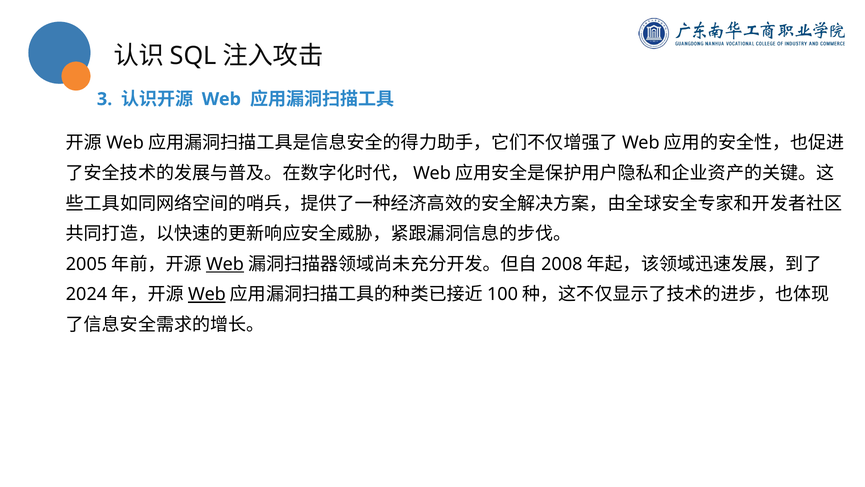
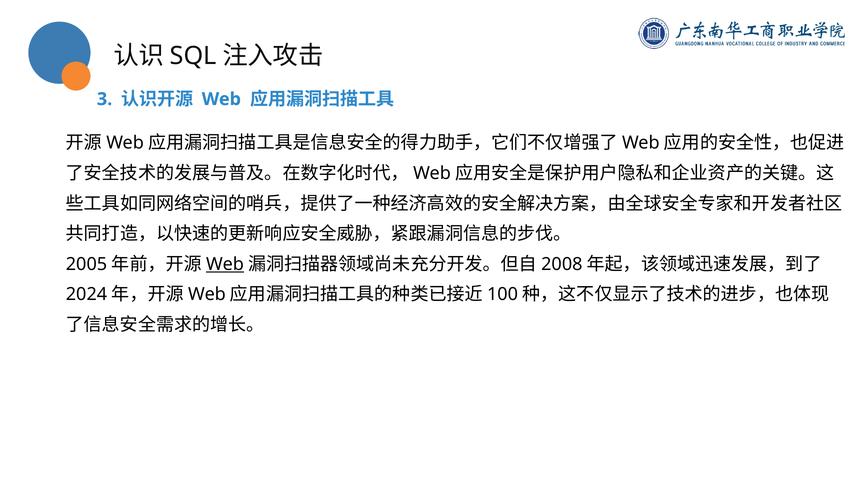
Web underline: present -> none (207, 294)
